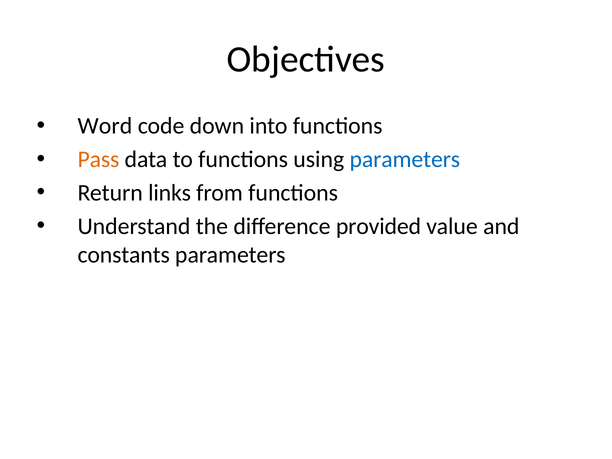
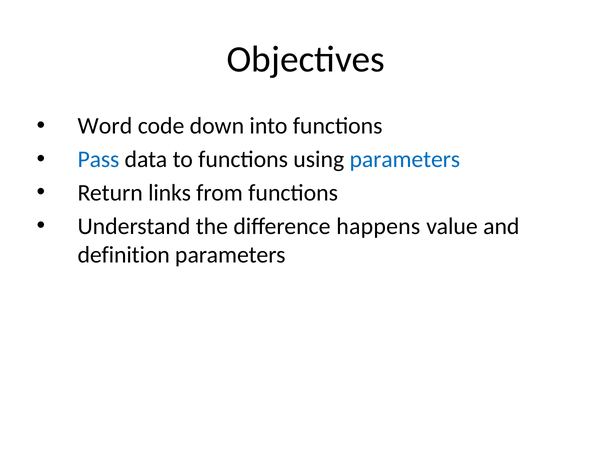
Pass colour: orange -> blue (98, 159)
provided: provided -> happens (378, 226)
constants: constants -> definition (124, 255)
